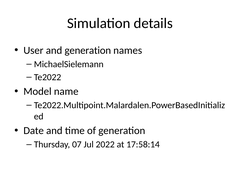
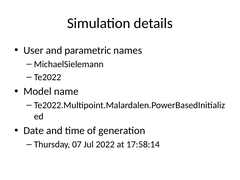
and generation: generation -> parametric (88, 50)
